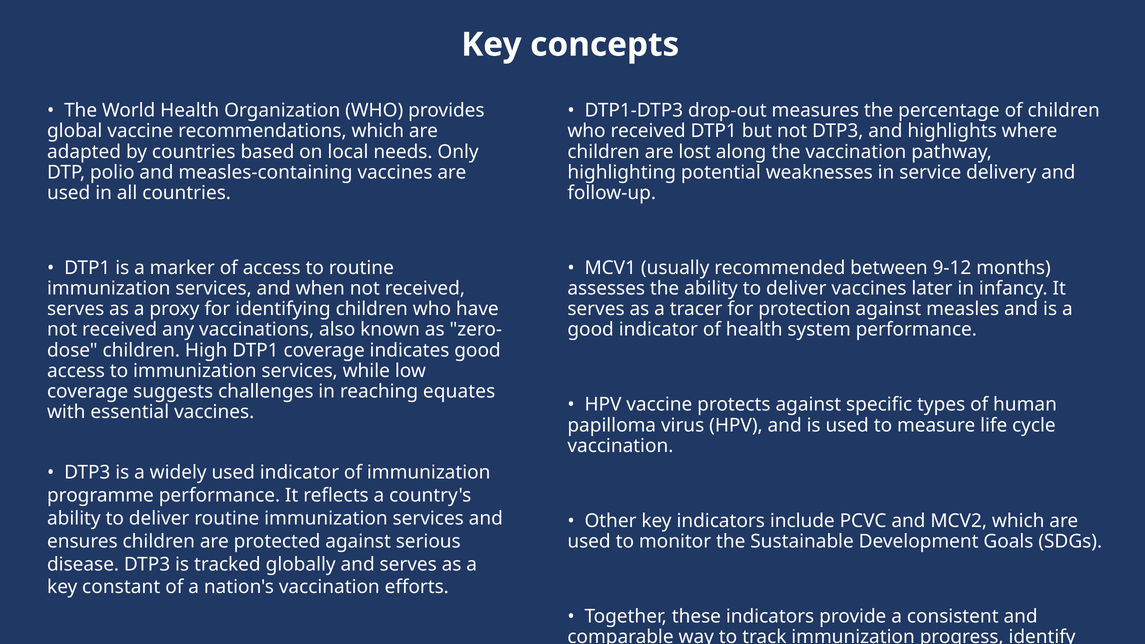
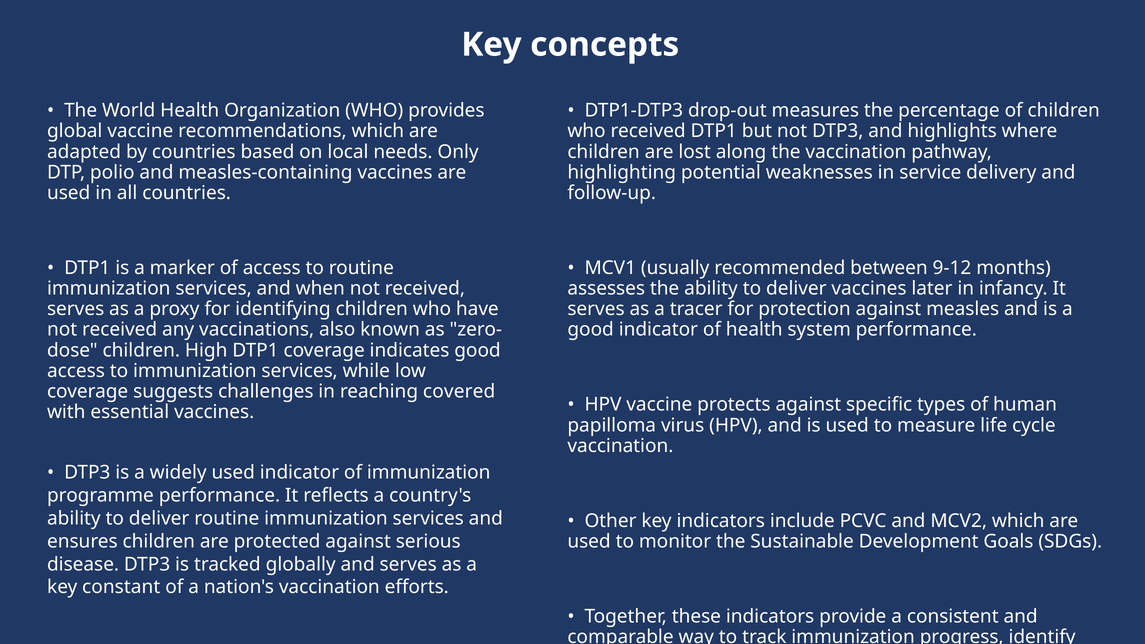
equates: equates -> covered (459, 391)
